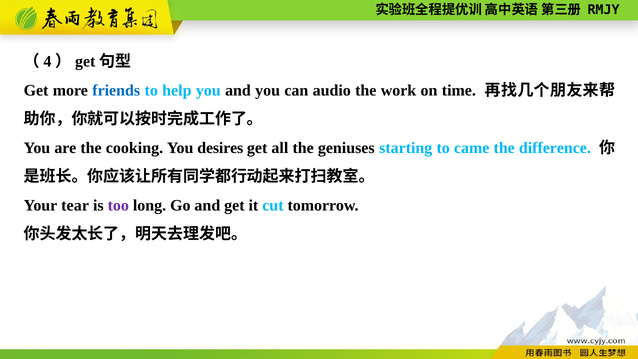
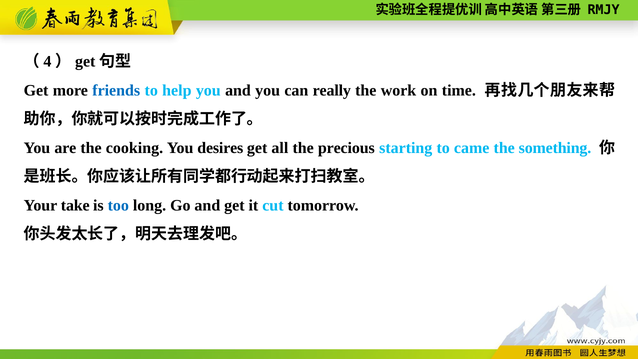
audio: audio -> really (332, 90)
geniuses: geniuses -> precious (346, 148)
difference: difference -> something (555, 148)
tear: tear -> take (75, 205)
too colour: purple -> blue (118, 205)
